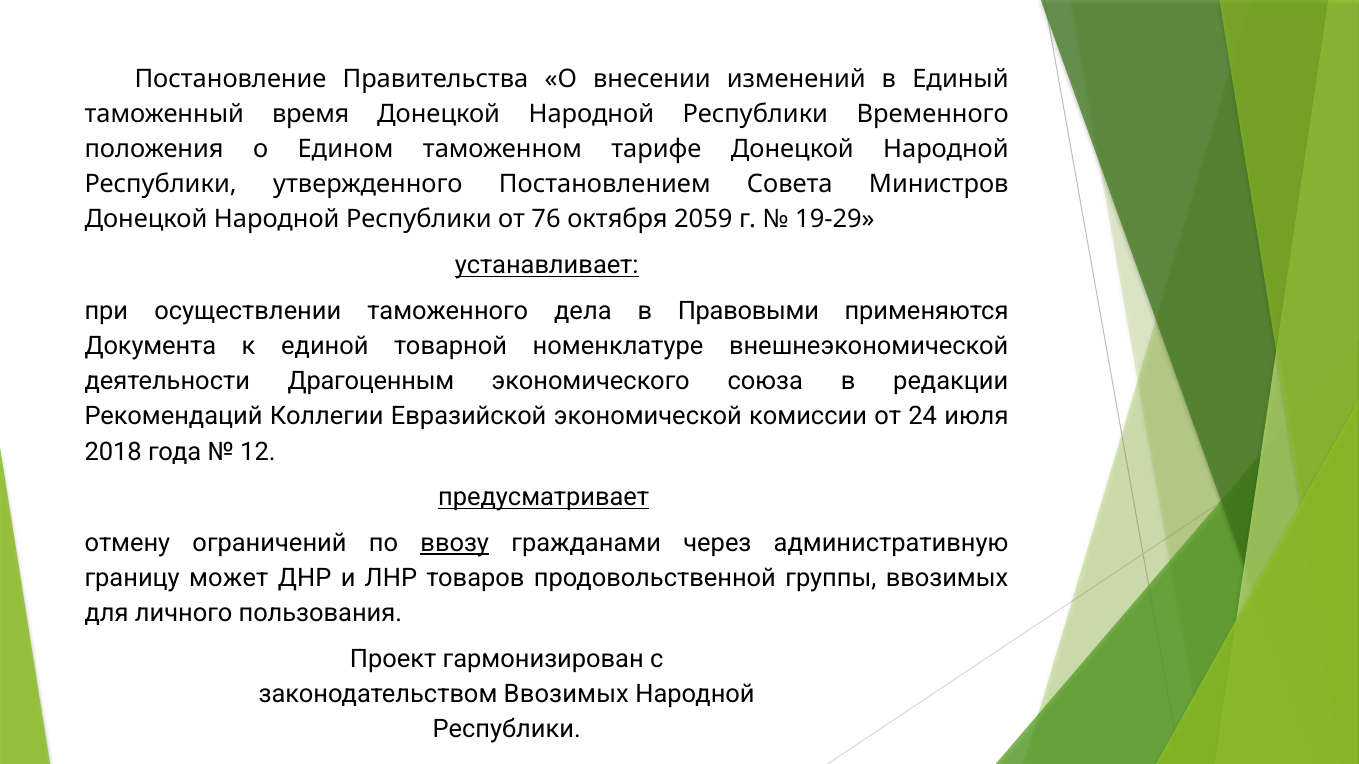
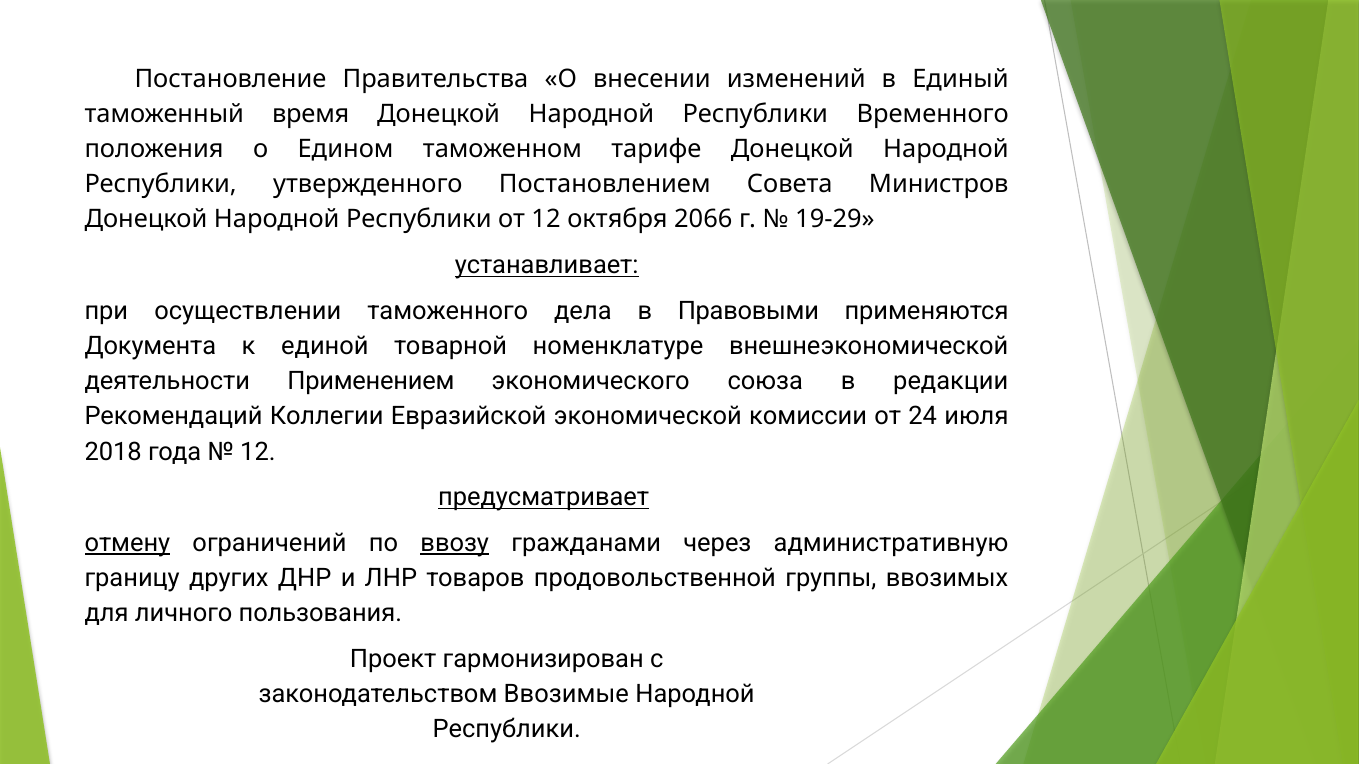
от 76: 76 -> 12 (546, 220)
2059: 2059 -> 2066 (703, 220)
Драгоценным: Драгоценным -> Применением (371, 382)
отмену underline: none -> present (127, 543)
может: может -> других (229, 579)
законодательством Ввозимых: Ввозимых -> Ввозимые (566, 695)
